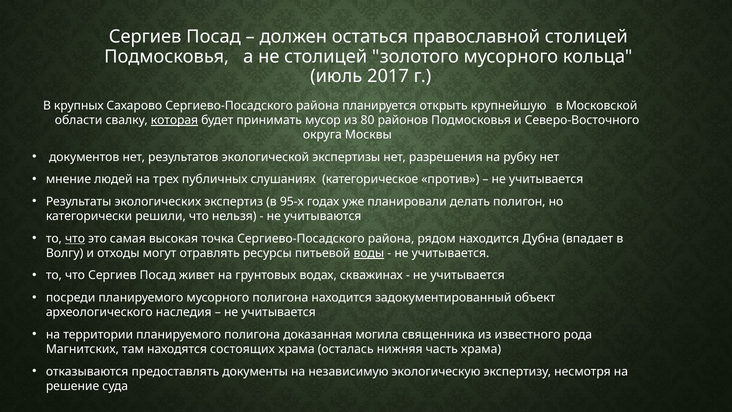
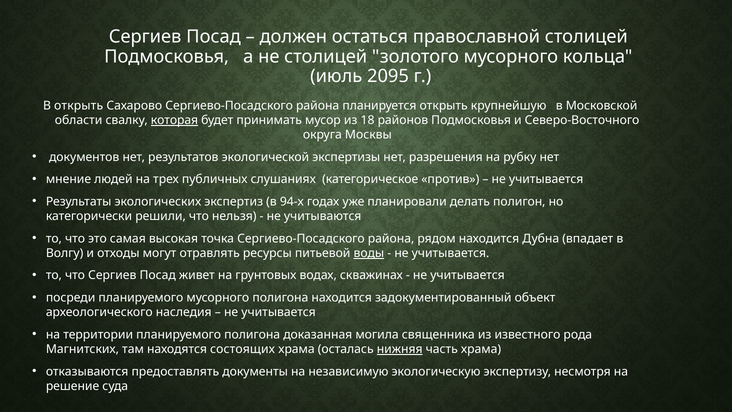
2017: 2017 -> 2095 (388, 76)
В крупных: крупных -> открыть (79, 105)
80: 80 -> 18 (368, 120)
95-х: 95-х -> 94-х (292, 202)
что underline: present -> none (75, 238)
нижняя underline: none -> present (400, 349)
